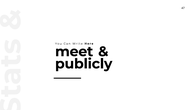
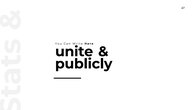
meet: meet -> unite (74, 51)
